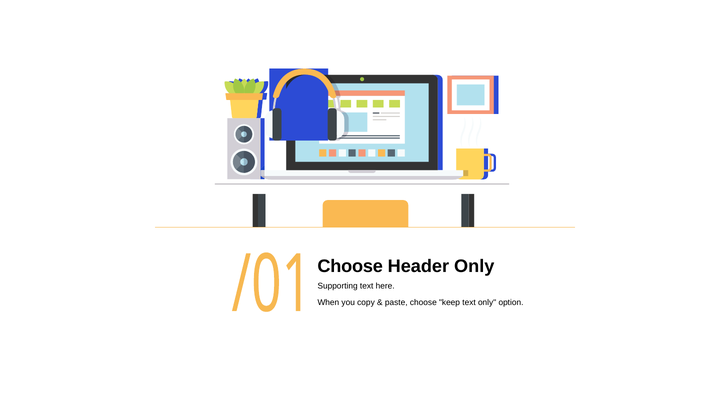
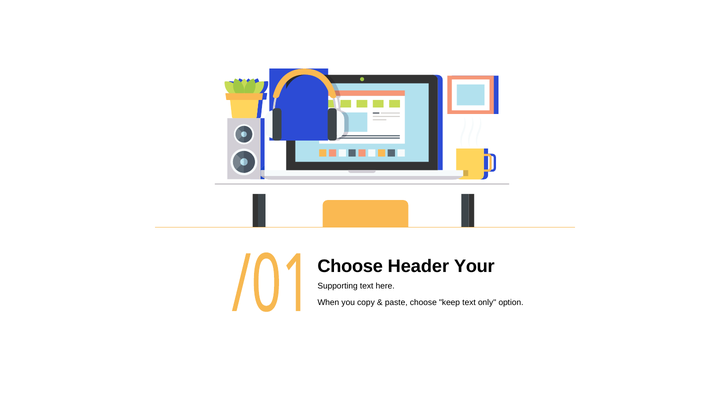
Header Only: Only -> Your (474, 267)
